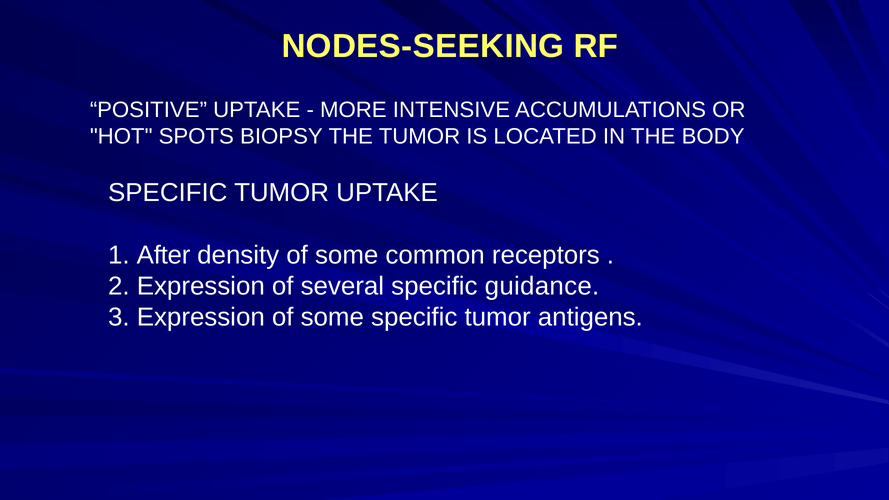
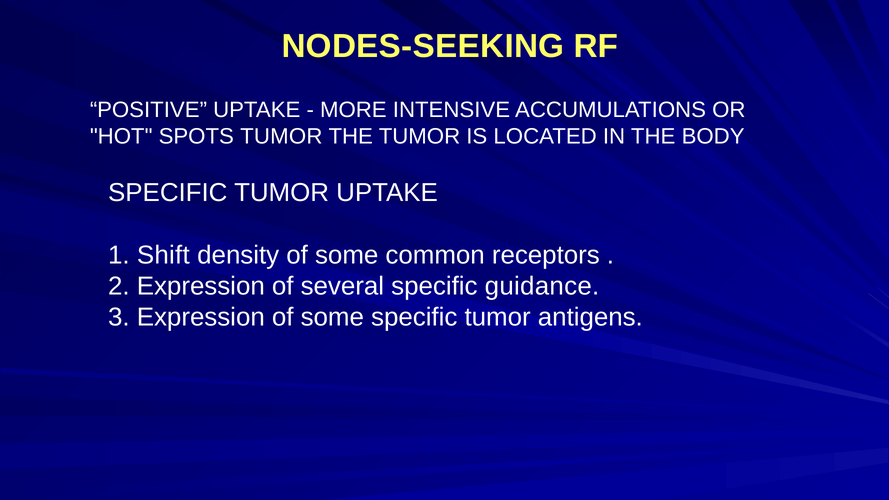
SPOTS BIOPSY: BIOPSY -> TUMOR (281, 136)
After: After -> Shift (163, 255)
